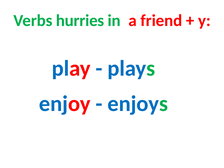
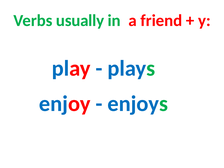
hurries: hurries -> usually (80, 21)
